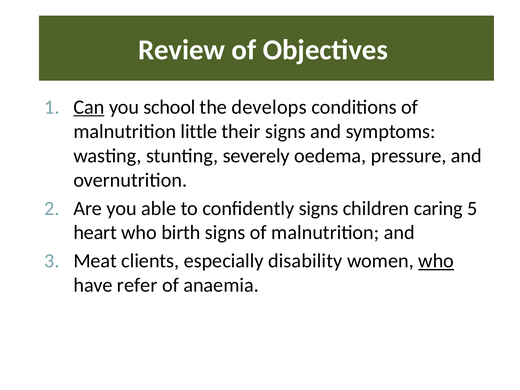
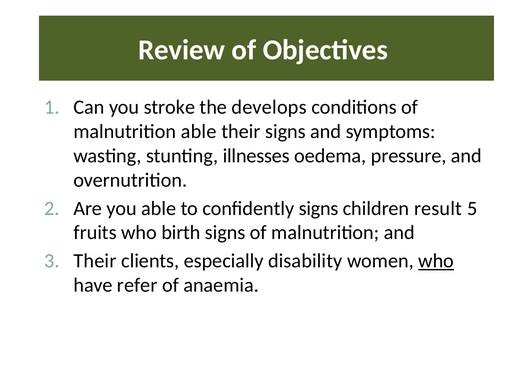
Can underline: present -> none (89, 107)
school: school -> stroke (169, 107)
malnutrition little: little -> able (199, 131)
severely: severely -> illnesses (256, 156)
caring: caring -> result (438, 208)
heart: heart -> fruits (95, 233)
Meat: Meat -> Their (95, 261)
